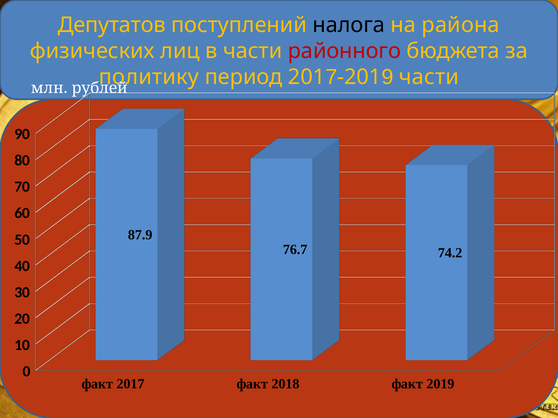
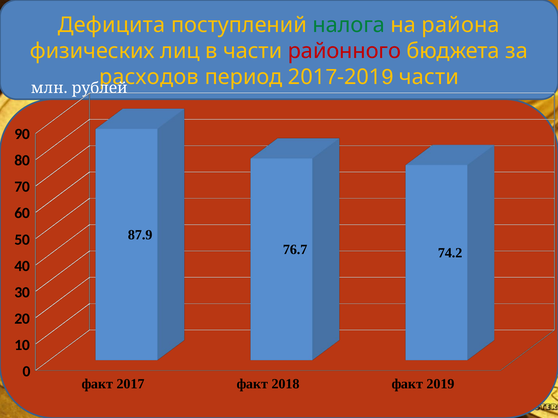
Депутатов: Депутатов -> Дефицита (112, 25)
налога colour: black -> green (349, 25)
политику: политику -> расходов (149, 77)
